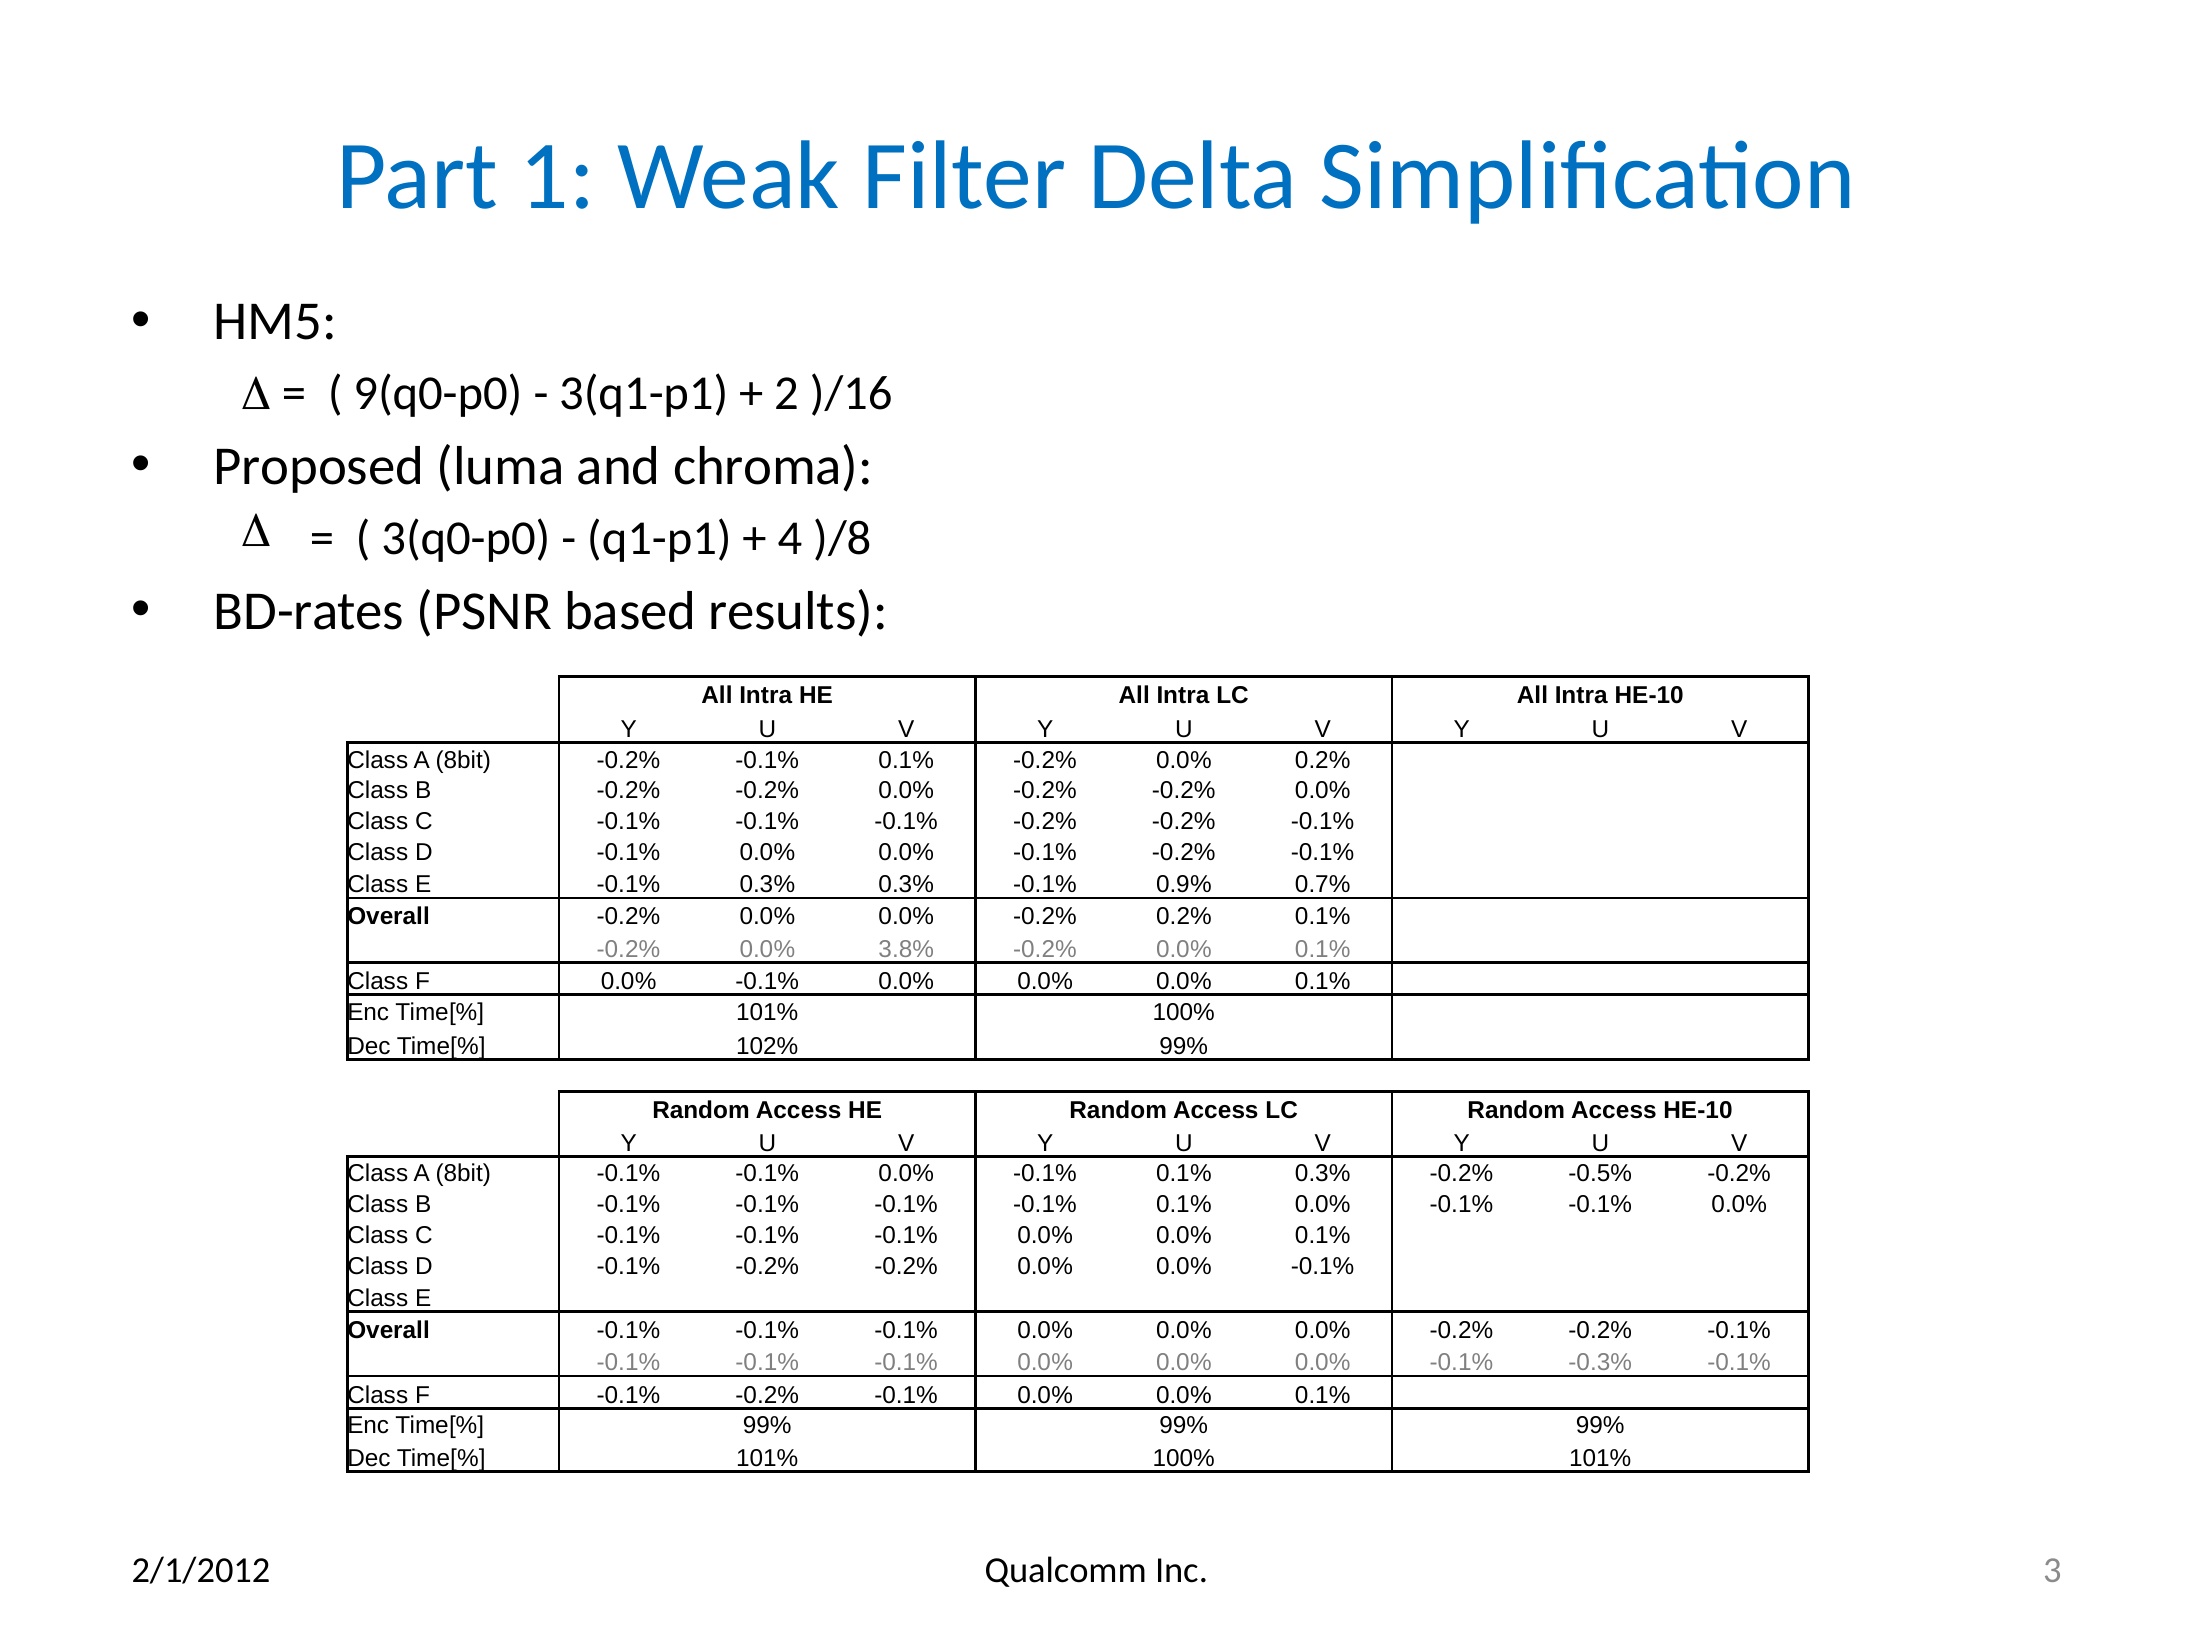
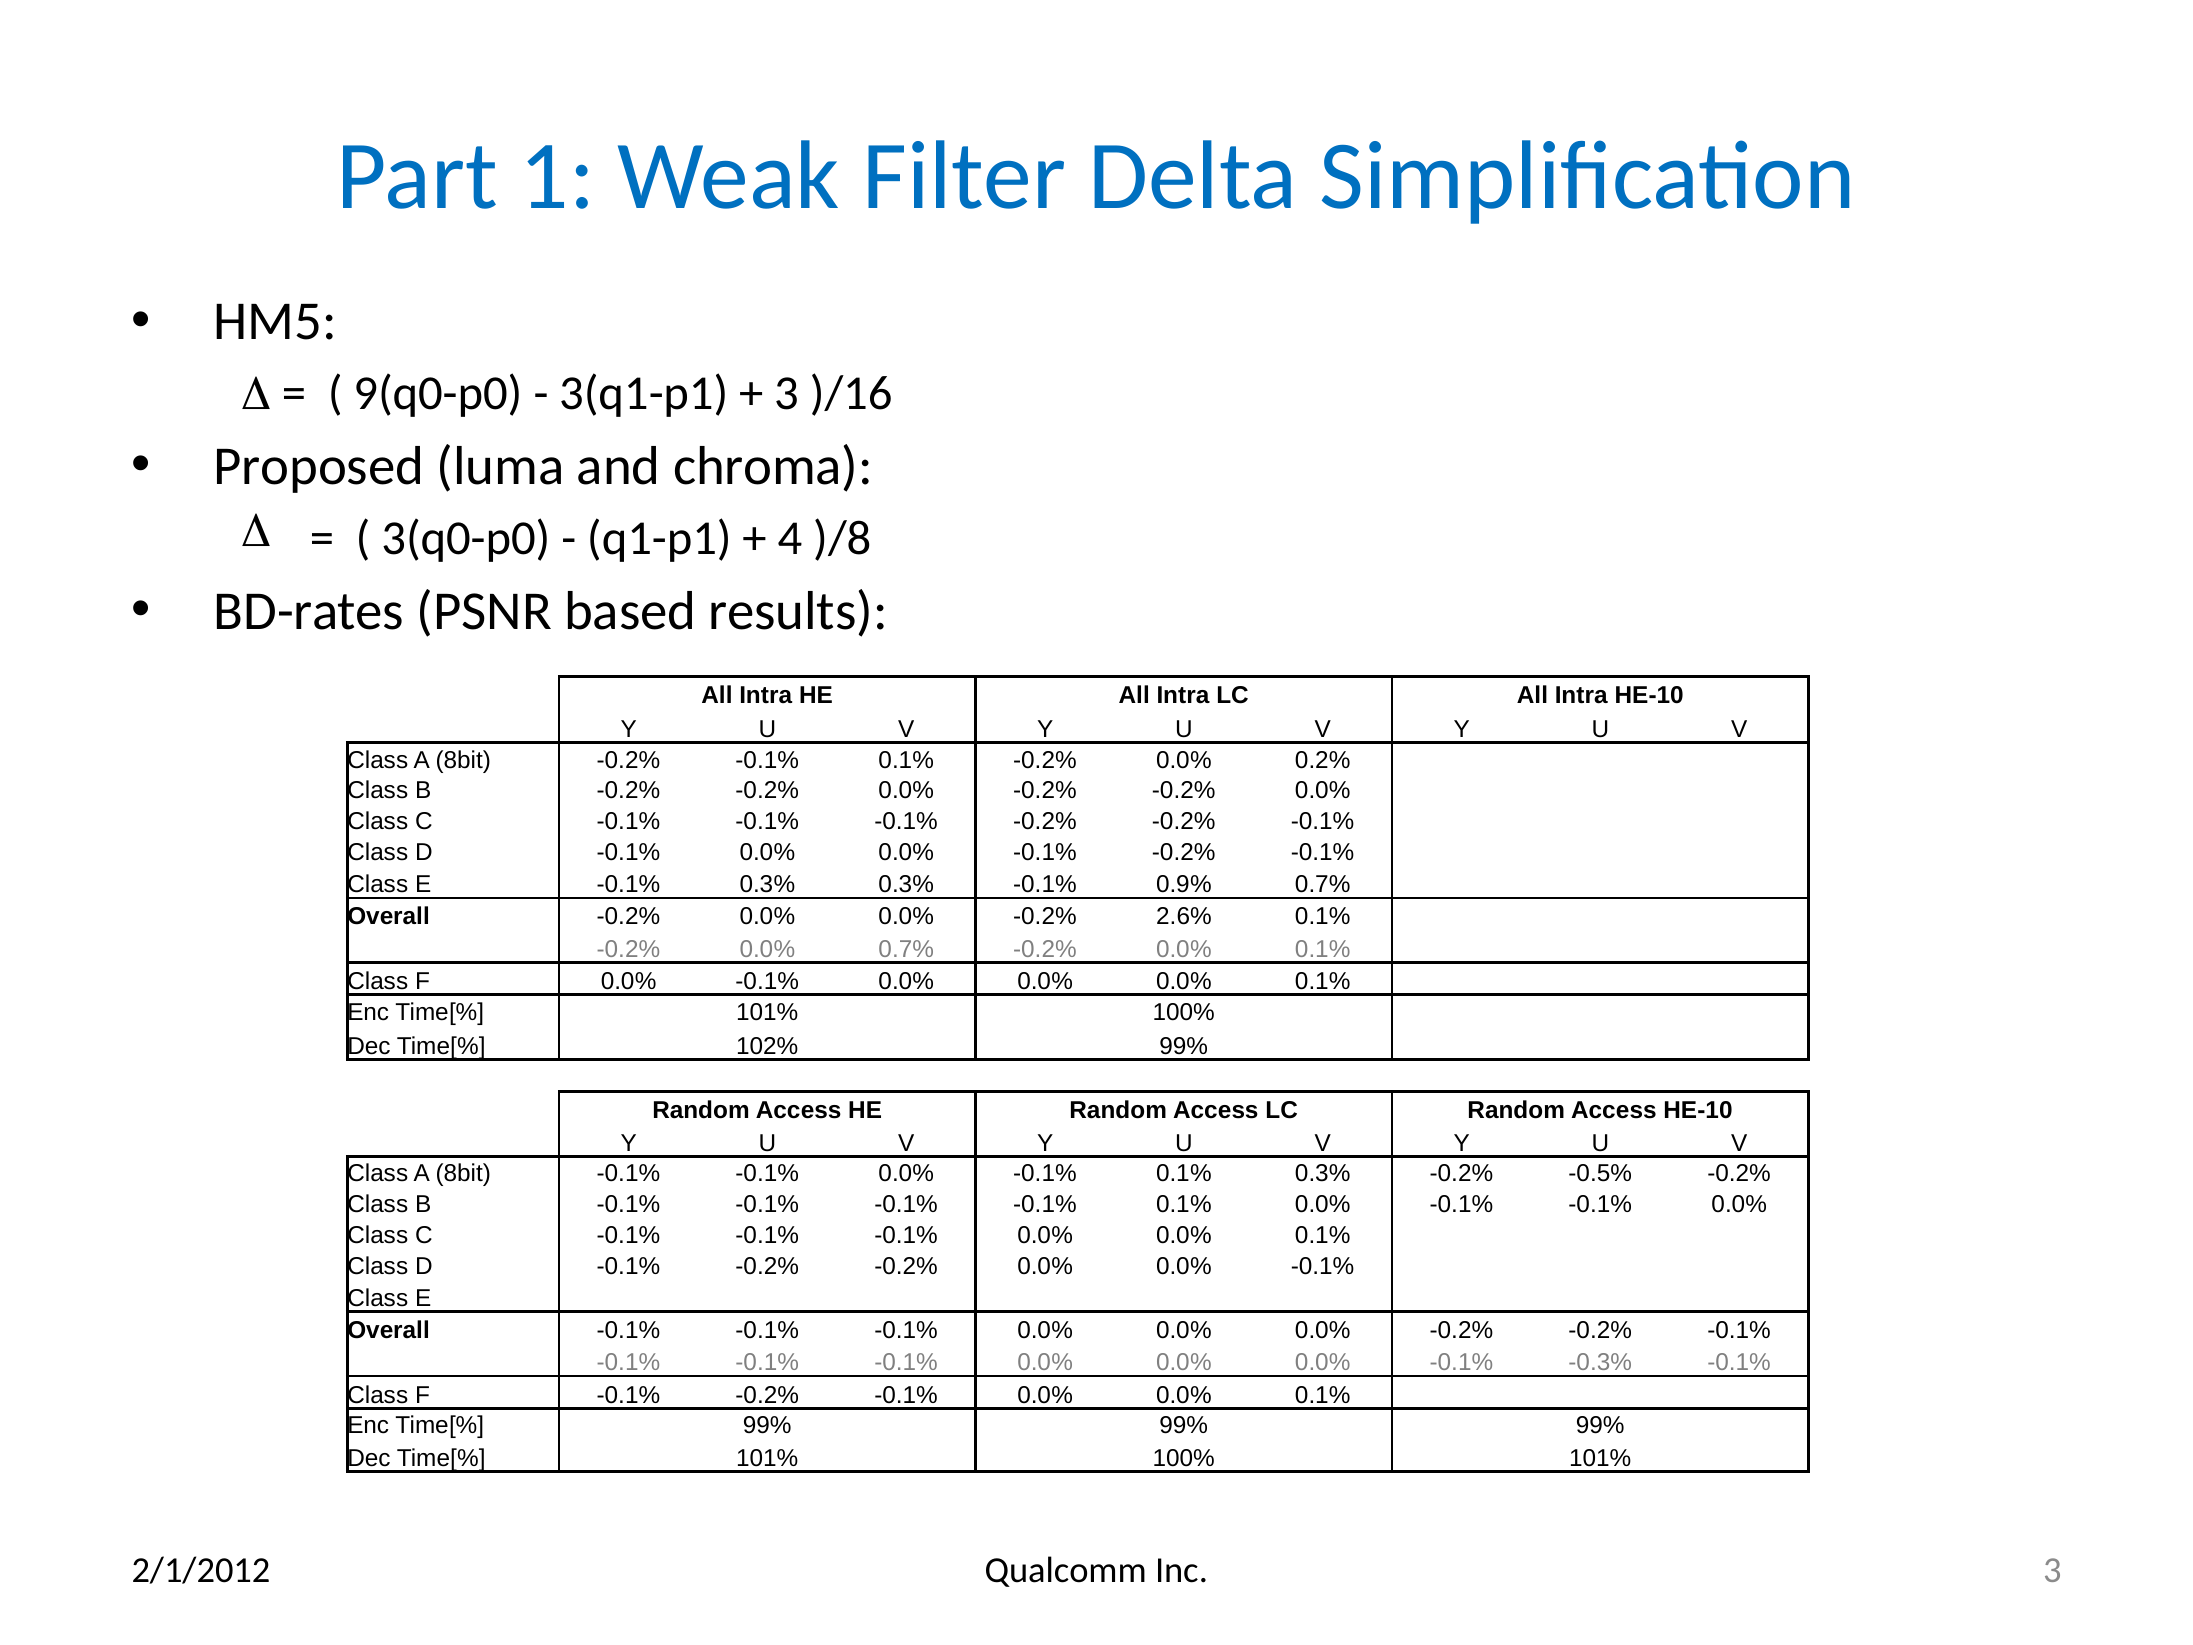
2: 2 -> 3 (787, 393)
-0.2% 0.2%: 0.2% -> 2.6% (1184, 917)
0.0% 3.8%: 3.8% -> 0.7% (906, 949)
